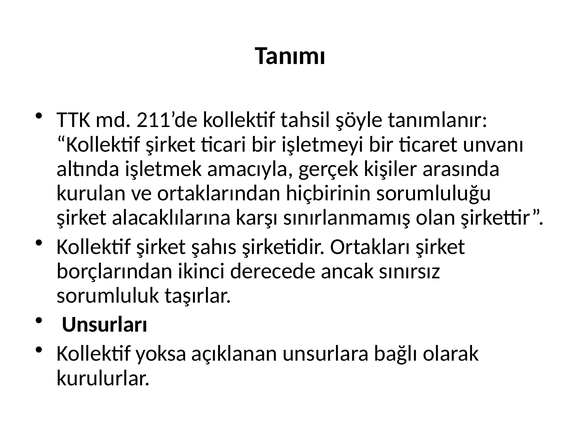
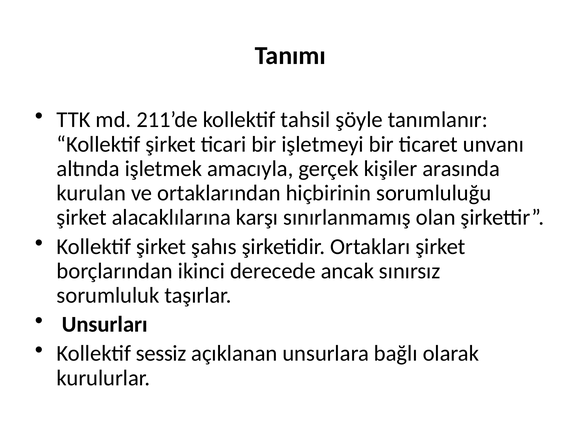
yoksa: yoksa -> sessiz (161, 353)
